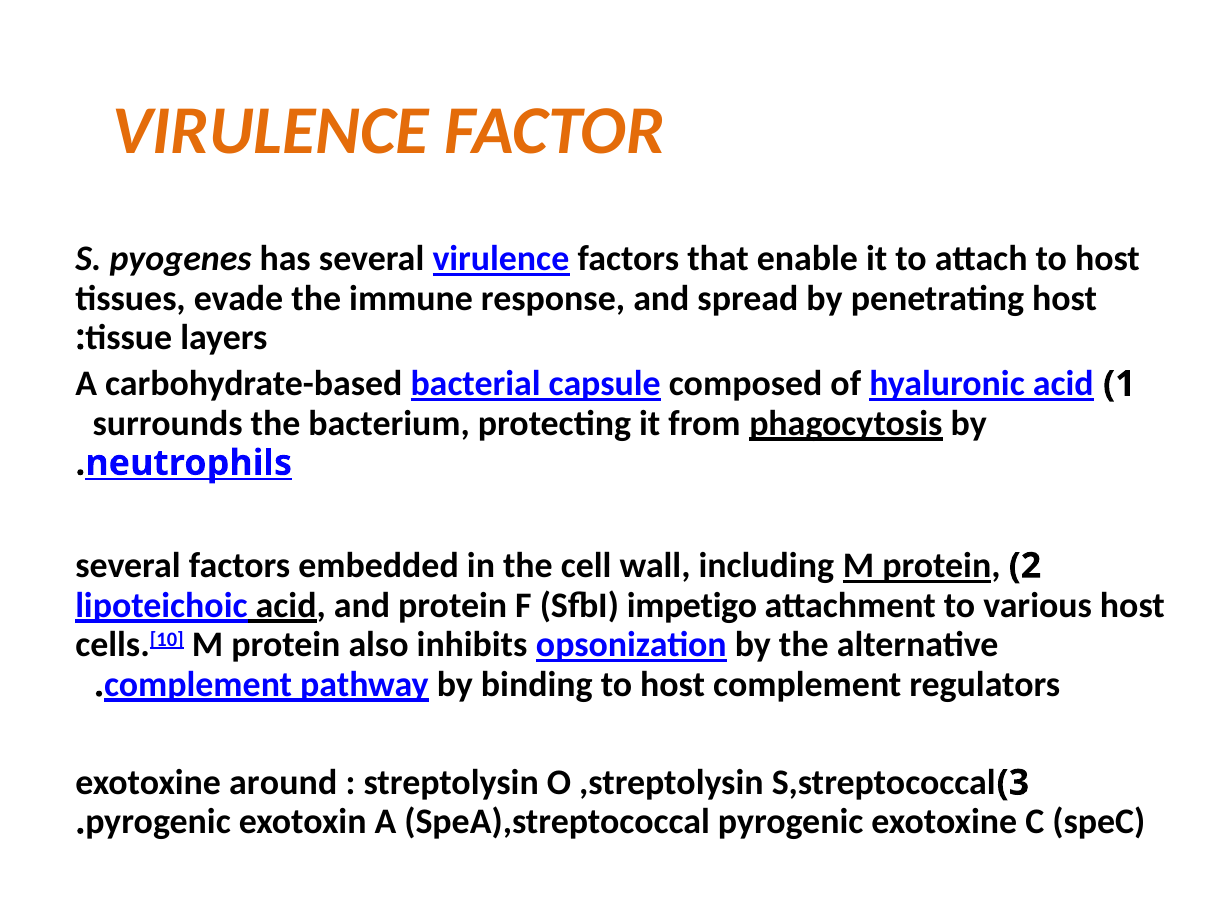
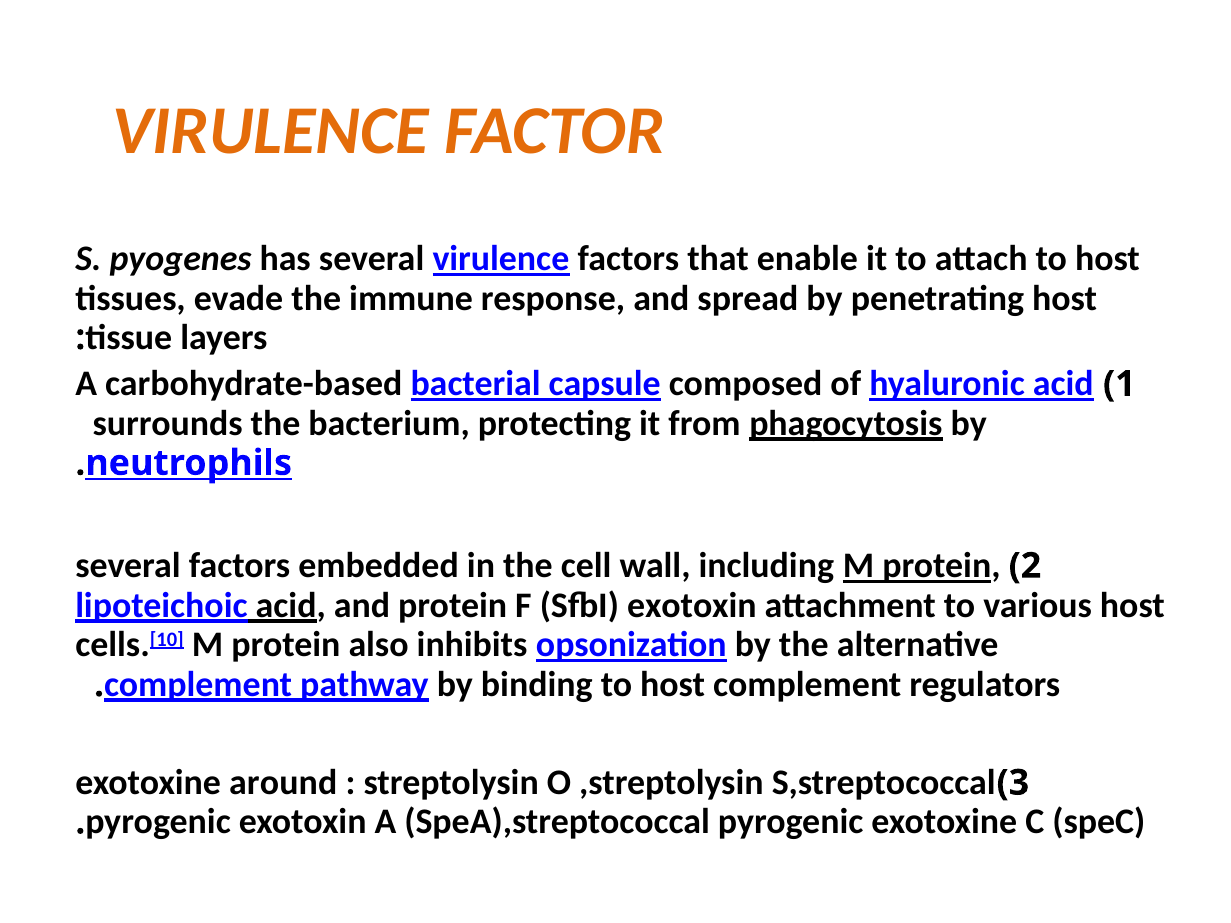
SfbI impetigo: impetigo -> exotoxin (692, 606)
